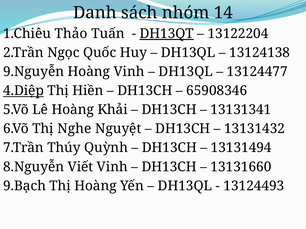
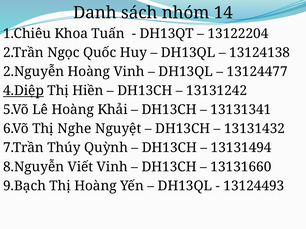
Thảo: Thảo -> Khoa (71, 34)
DH13QT underline: present -> none (167, 34)
9.Nguyễn: 9.Nguyễn -> 2.Nguyễn (34, 72)
65908346: 65908346 -> 13131242 (217, 91)
